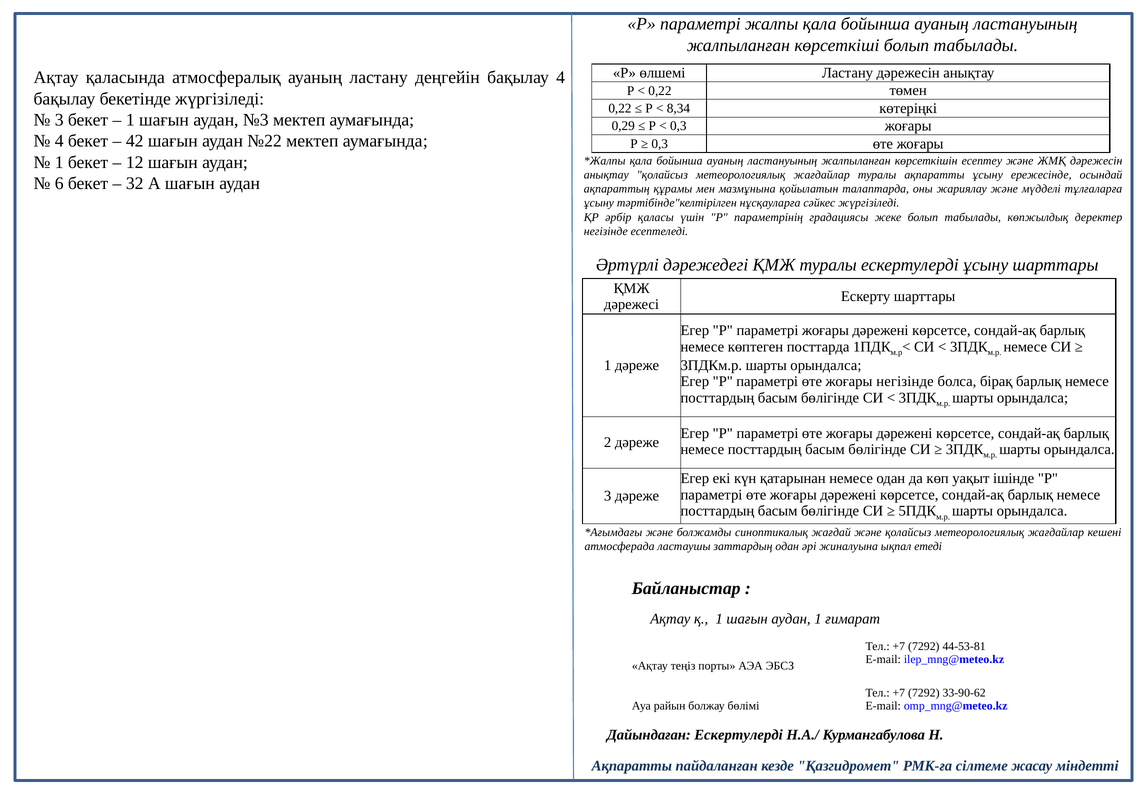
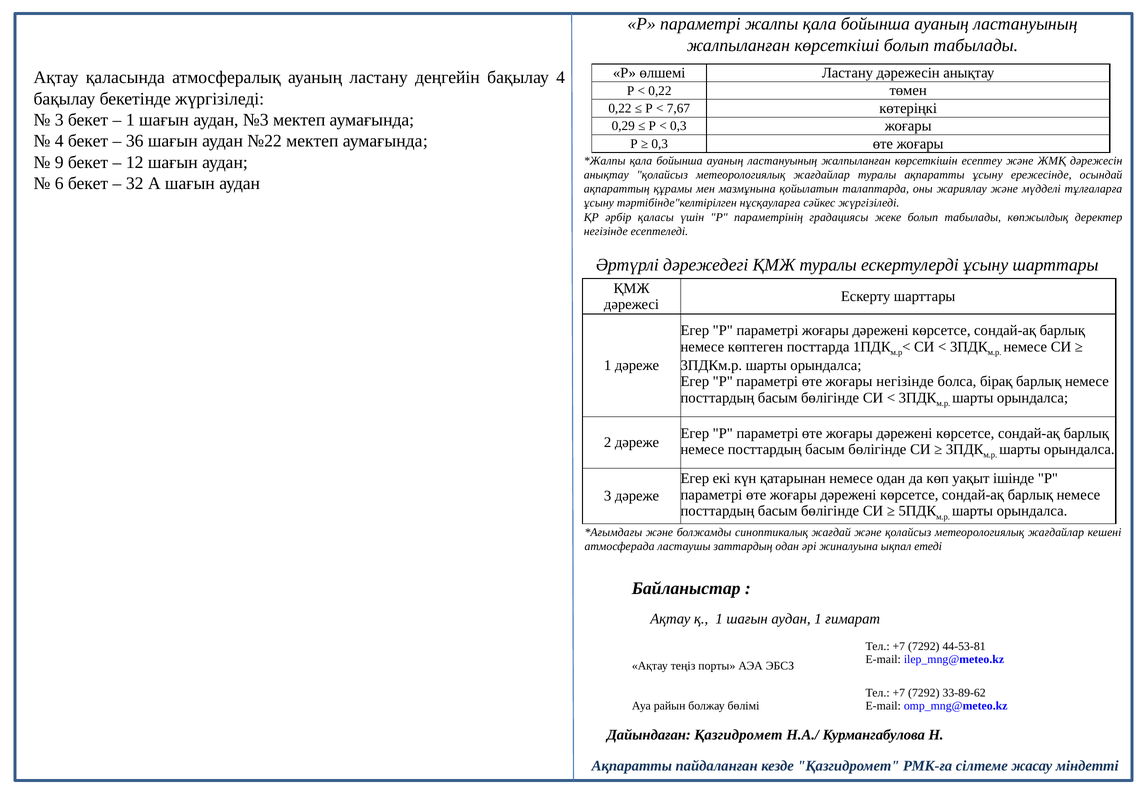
8,34: 8,34 -> 7,67 (678, 108)
42: 42 -> 36 (135, 141)
1: 1 -> 9 (59, 162)
33-90-62: 33-90-62 -> 33-89-62 (964, 693)
Дайындаған Ескертулерді: Ескертулерді -> Қазгидромет (738, 735)
